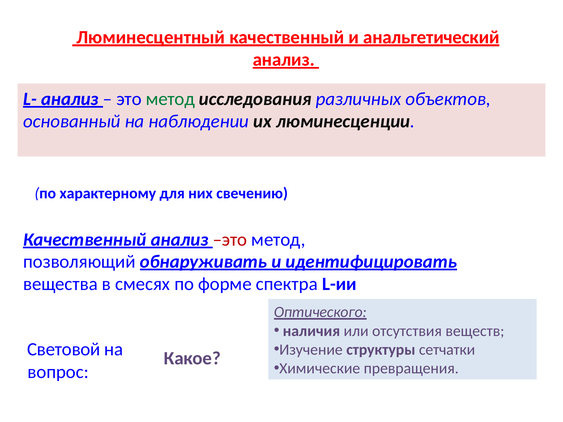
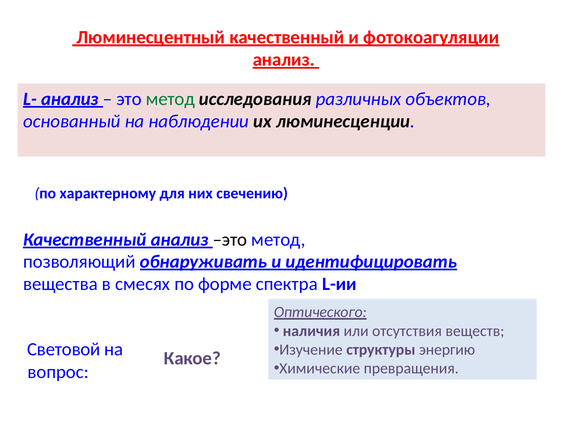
анальгетический: анальгетический -> фотокоагуляции (431, 37)
это colour: red -> black (230, 240)
сетчатки: сетчатки -> энергию (447, 350)
